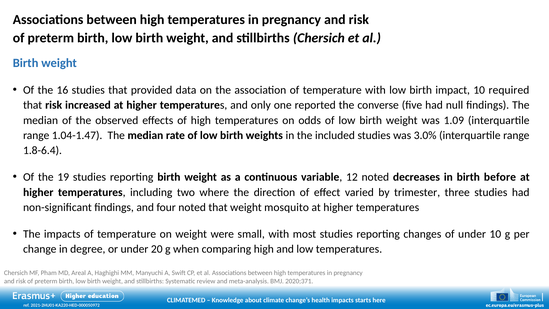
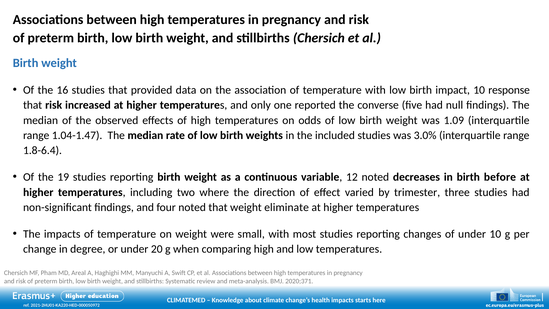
required: required -> response (509, 90)
mosquito: mosquito -> eliminate (287, 207)
